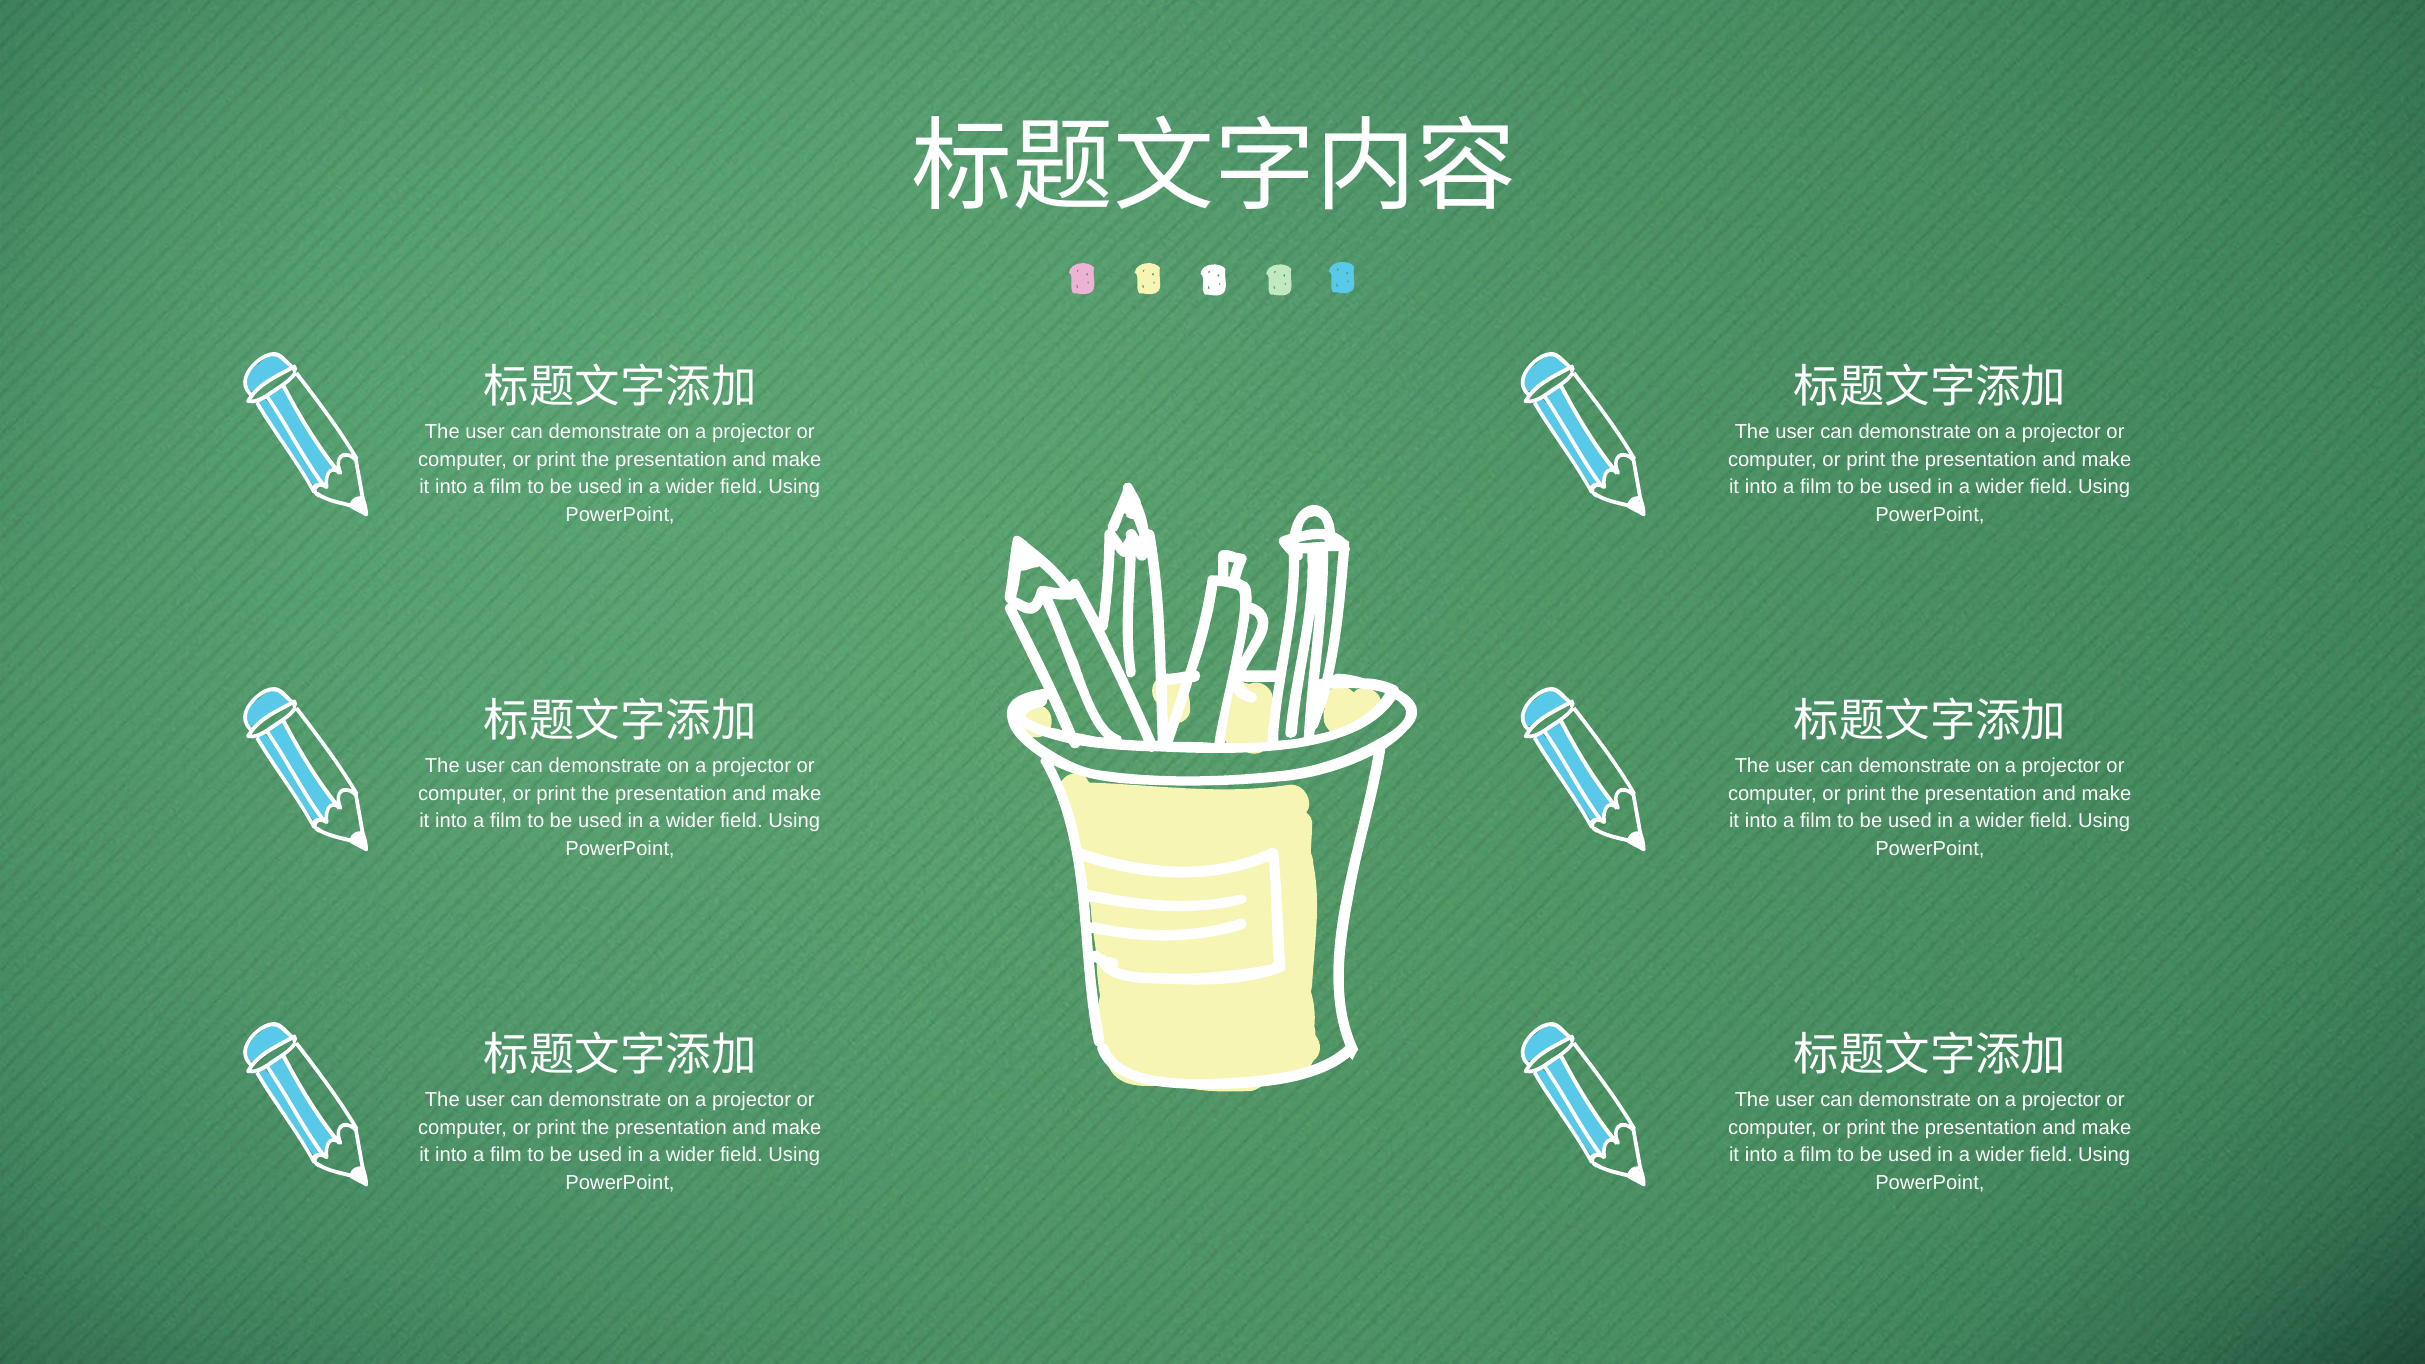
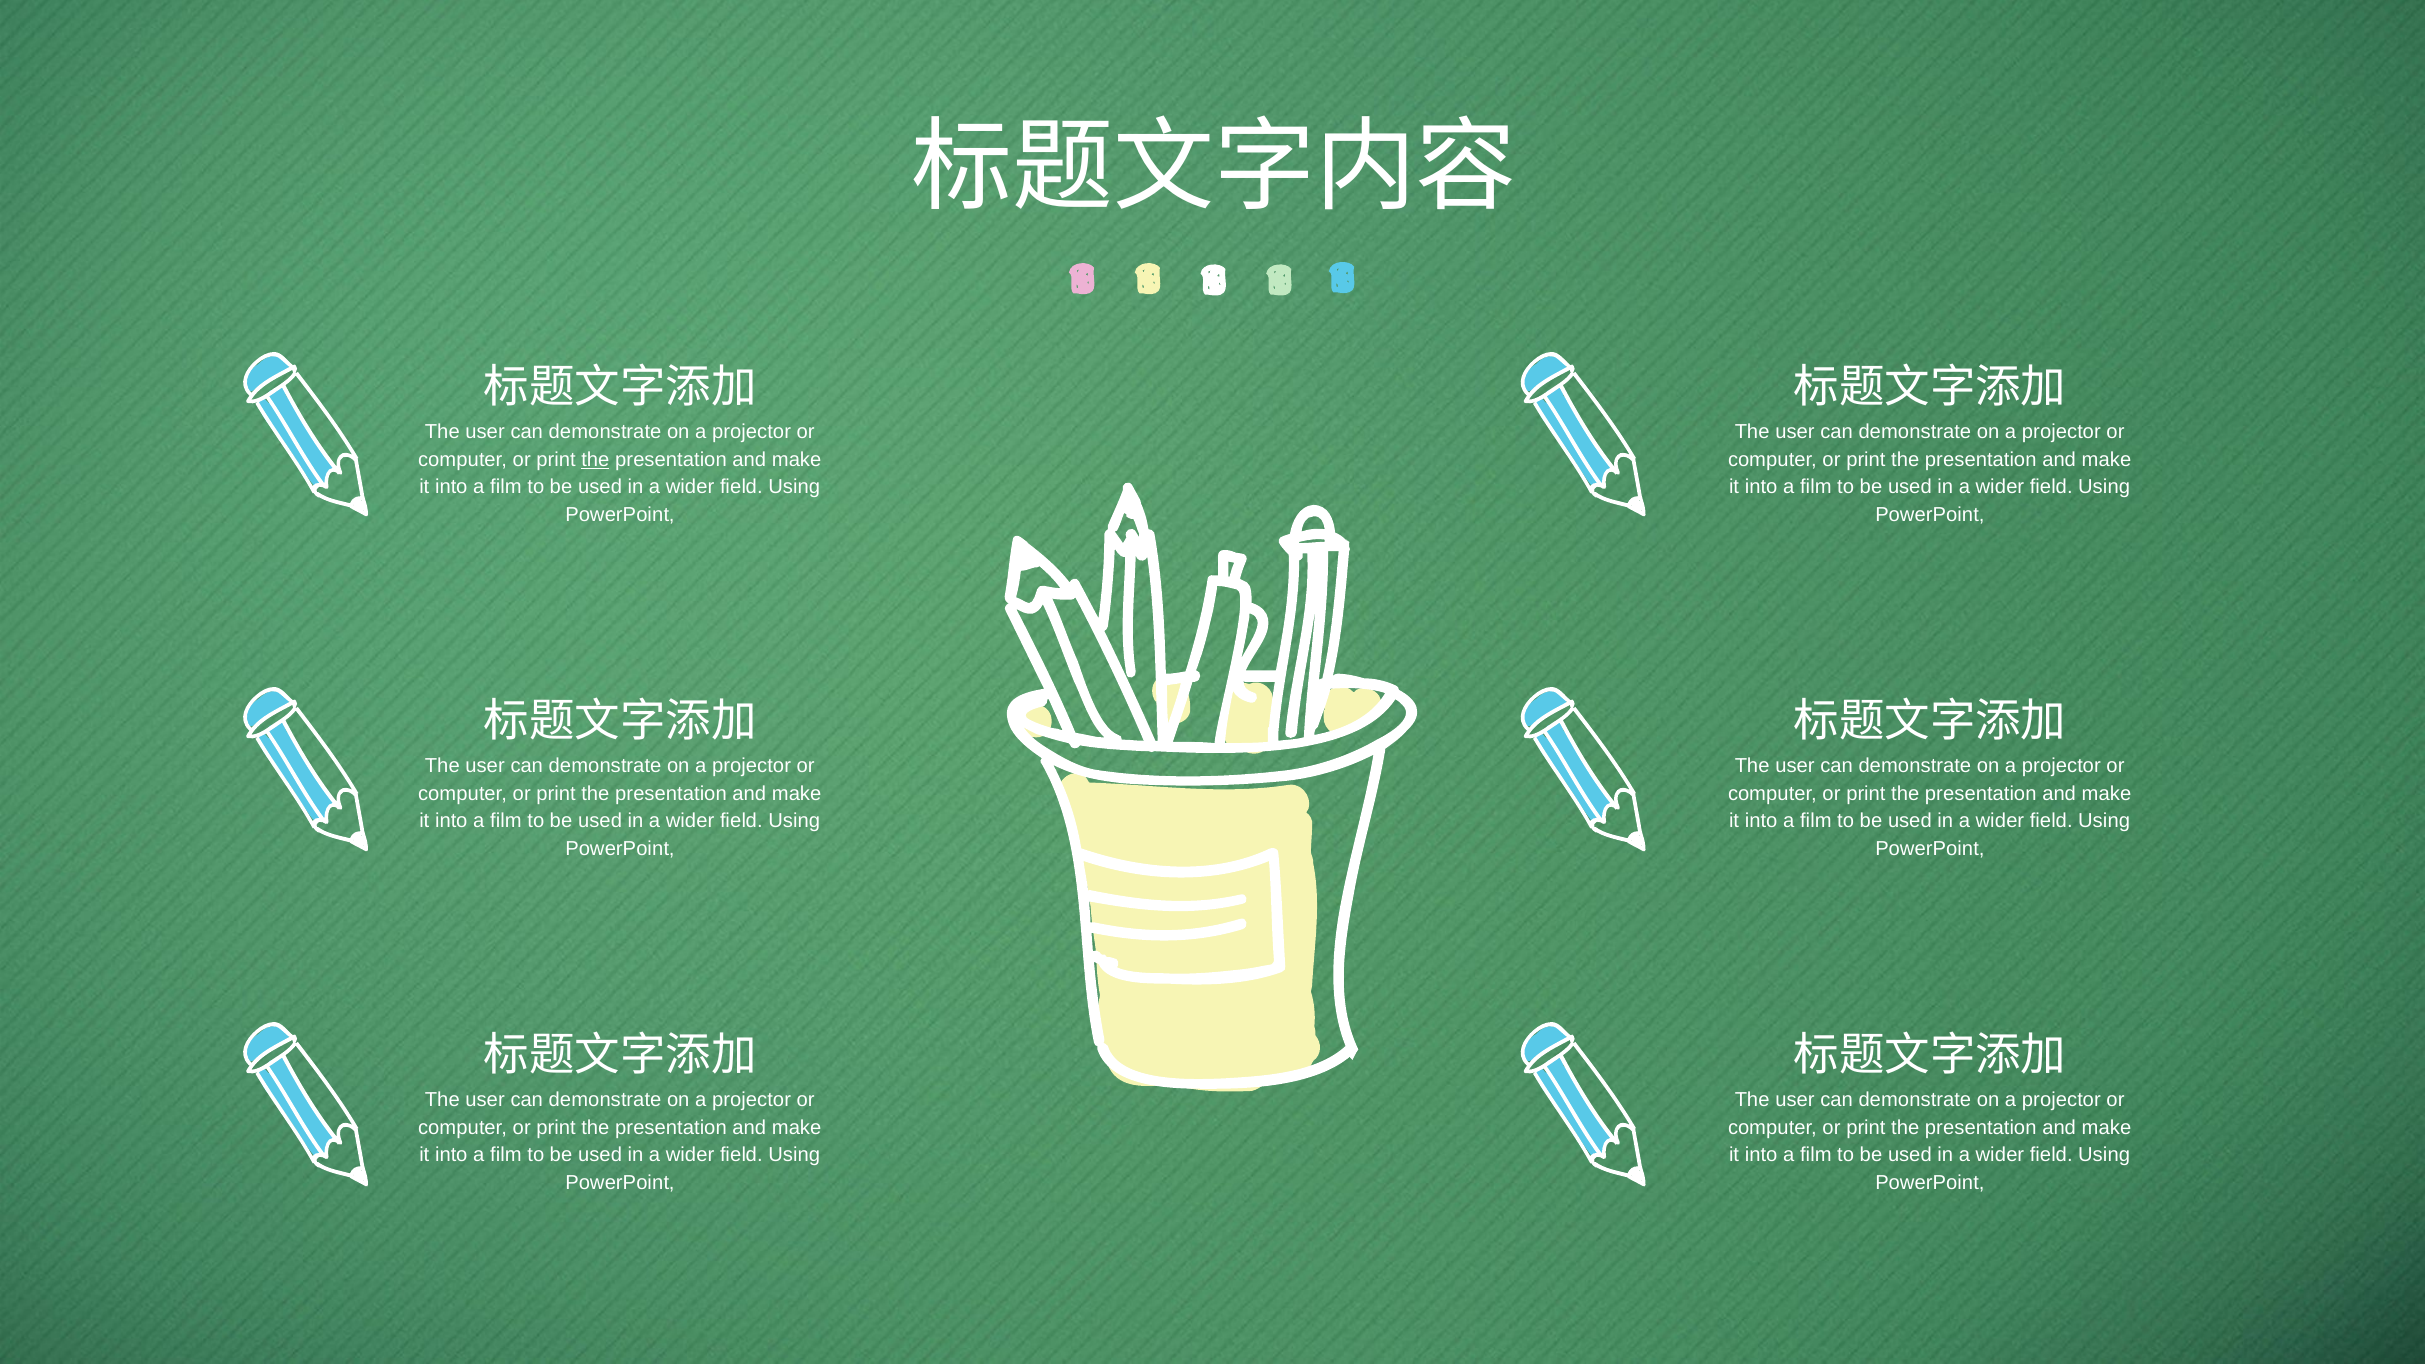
the underline: none -> present (595, 460)
